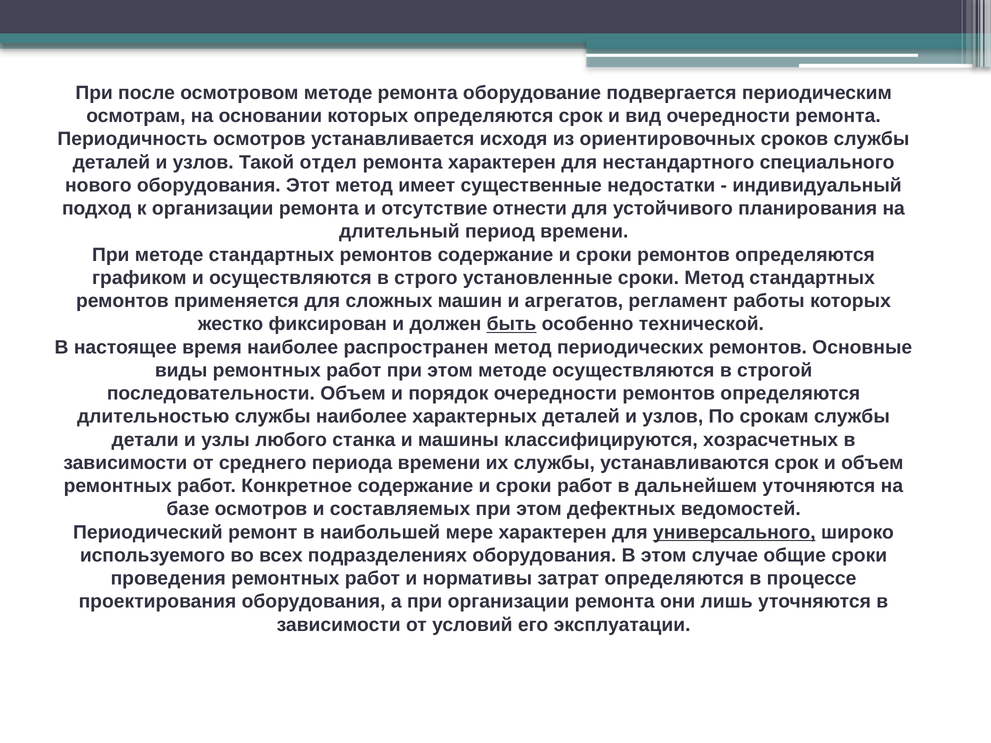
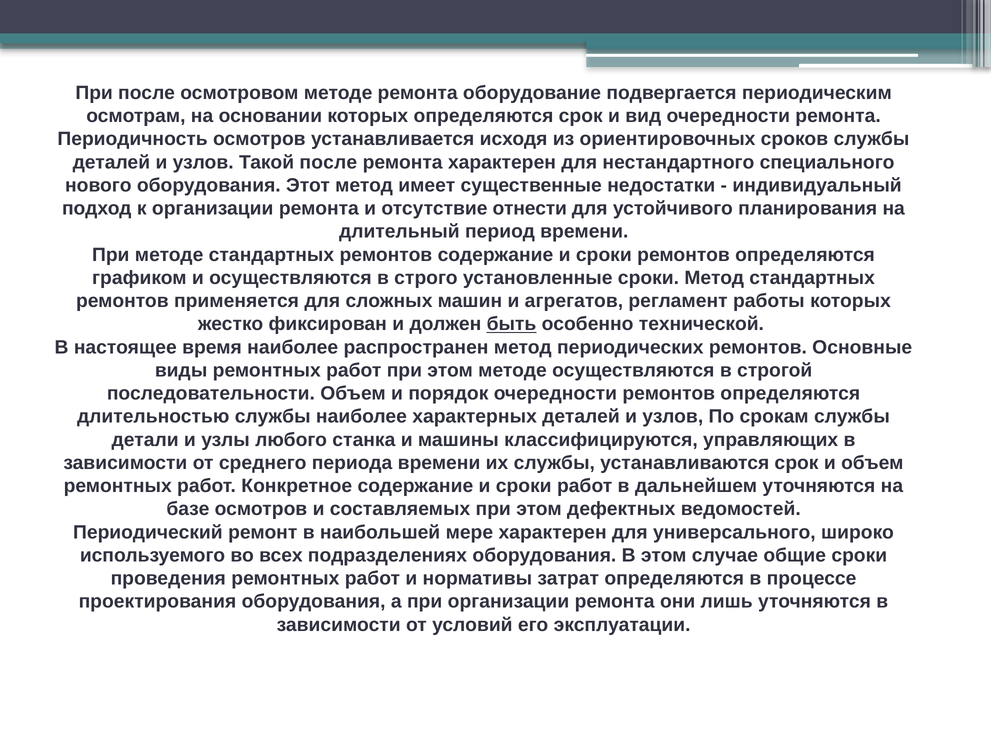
Такой отдел: отдел -> после (328, 162)
хозрасчетных: хозрасчетных -> управляющих (771, 440)
универсального underline: present -> none (734, 532)
